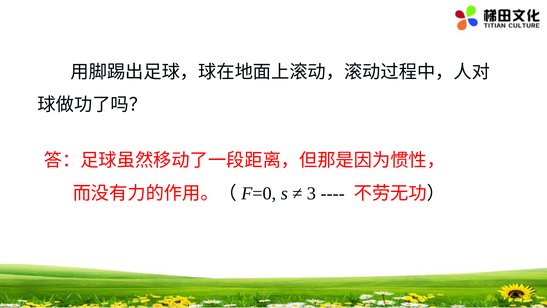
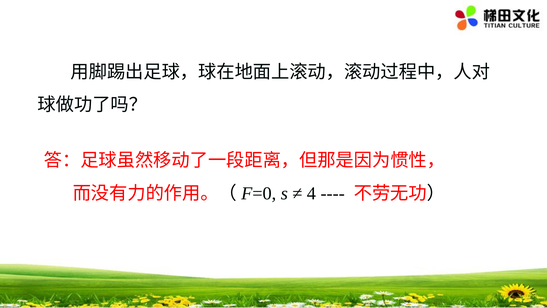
3: 3 -> 4 (311, 193)
